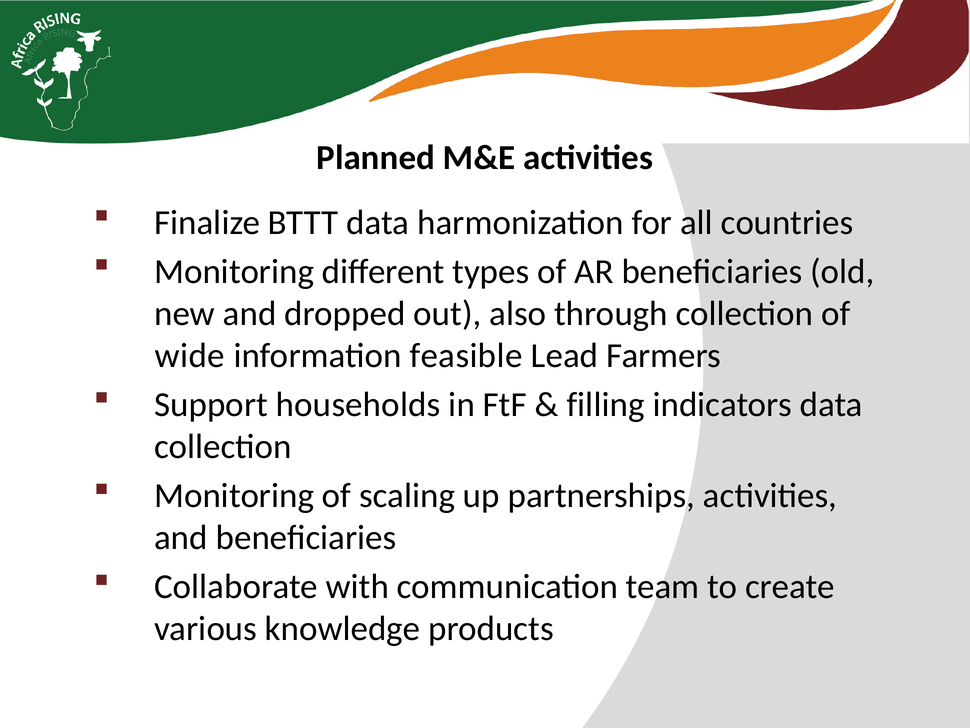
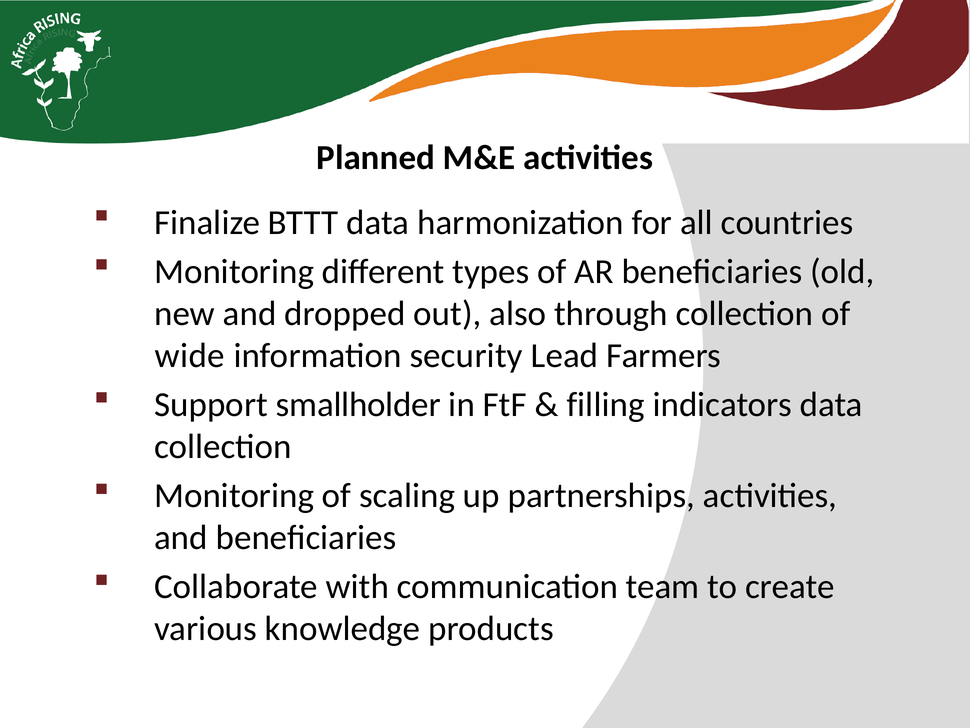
feasible: feasible -> security (466, 355)
households: households -> smallholder (358, 404)
